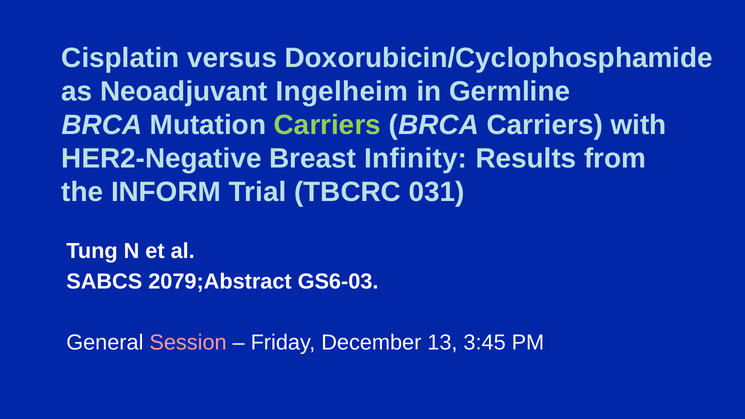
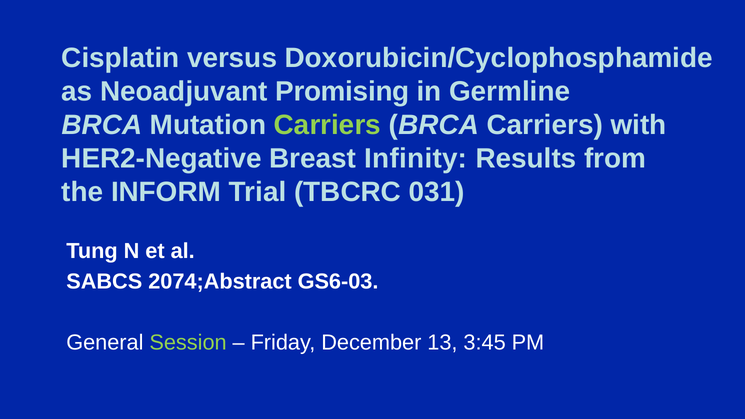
Ingelheim: Ingelheim -> Promising (342, 91)
2079;Abstract: 2079;Abstract -> 2074;Abstract (220, 282)
Session colour: pink -> light green (188, 343)
